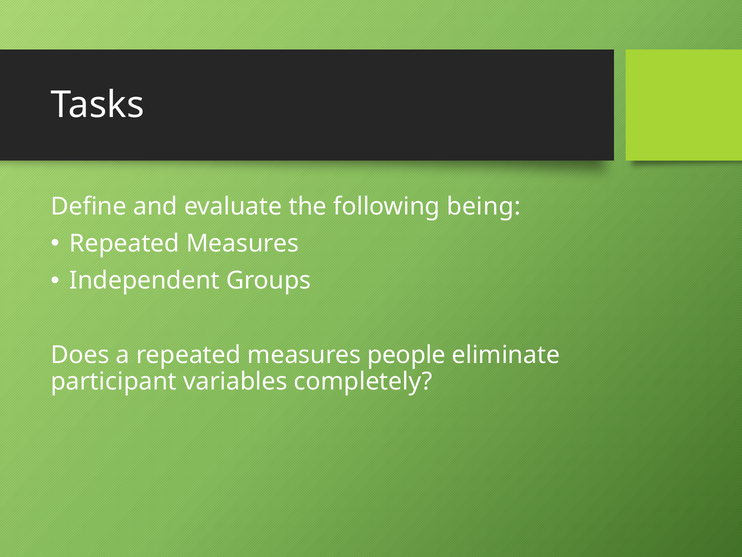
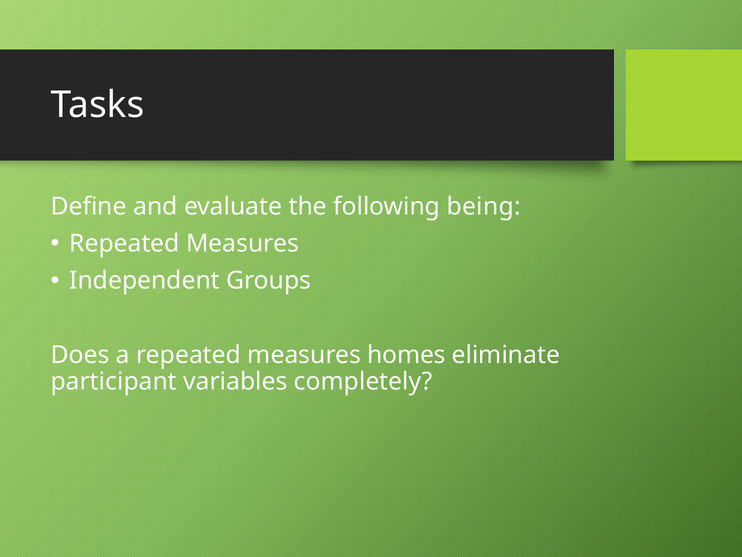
people: people -> homes (407, 355)
